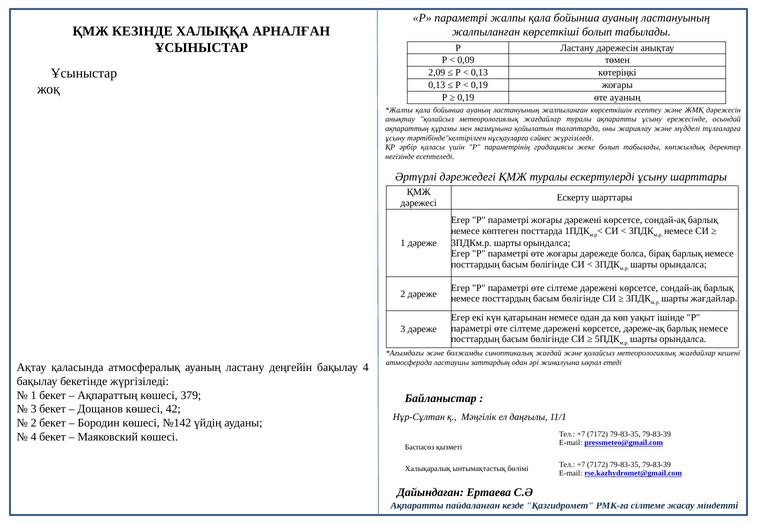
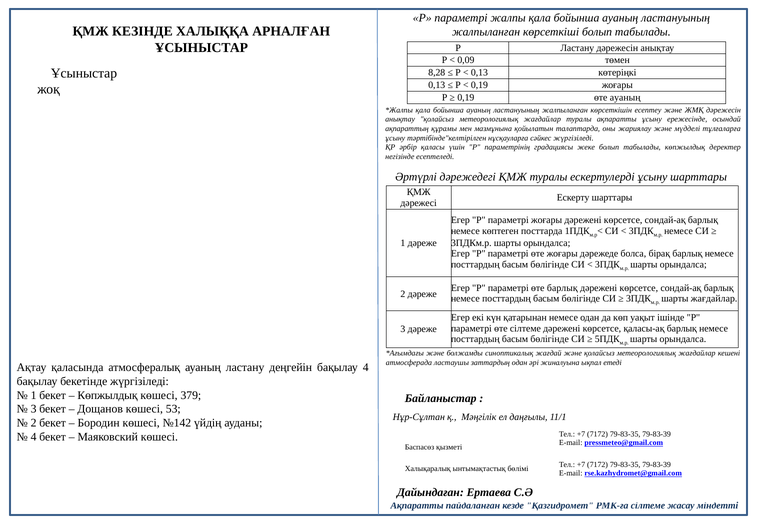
2,09: 2,09 -> 8,28 (437, 73)
сілтеме: сілтеме -> барлық (562, 288)
дәреже-ақ: дәреже-ақ -> қаласы-ақ (644, 329)
Ақпараттың: Ақпараттың -> Көпжылдық (108, 395)
42: 42 -> 53 (173, 409)
